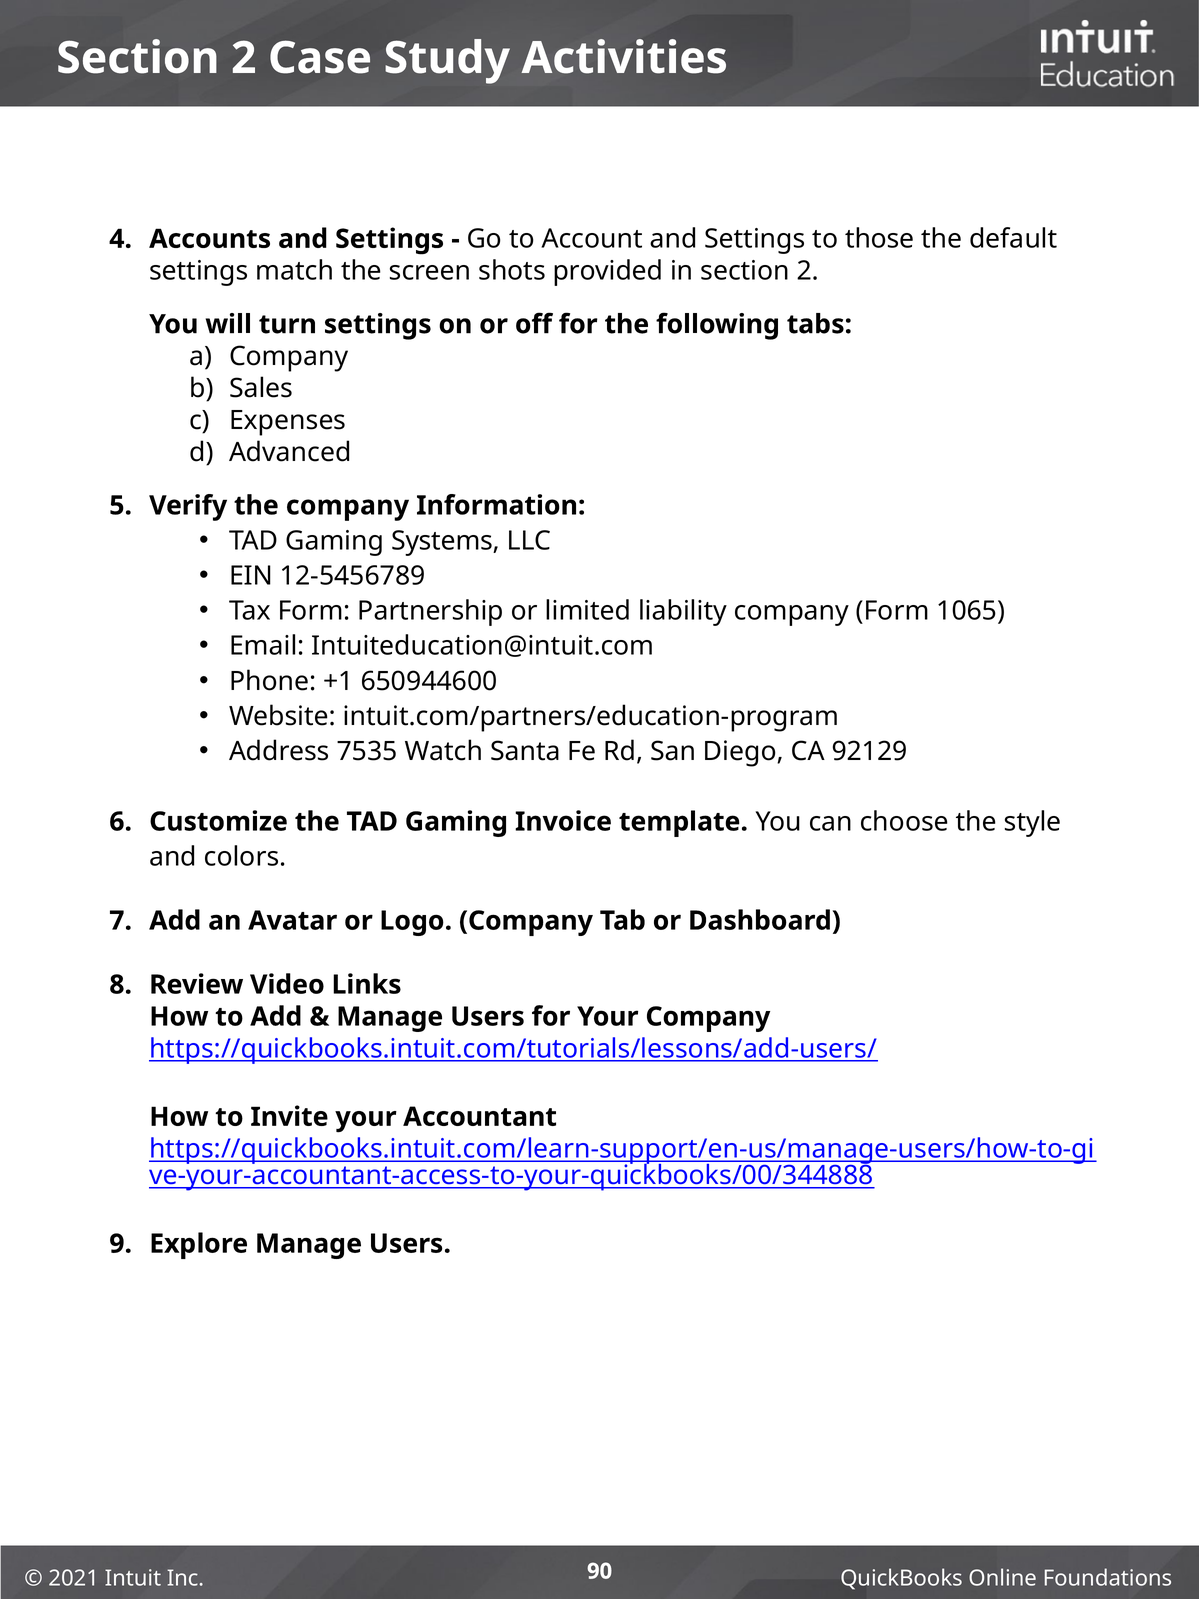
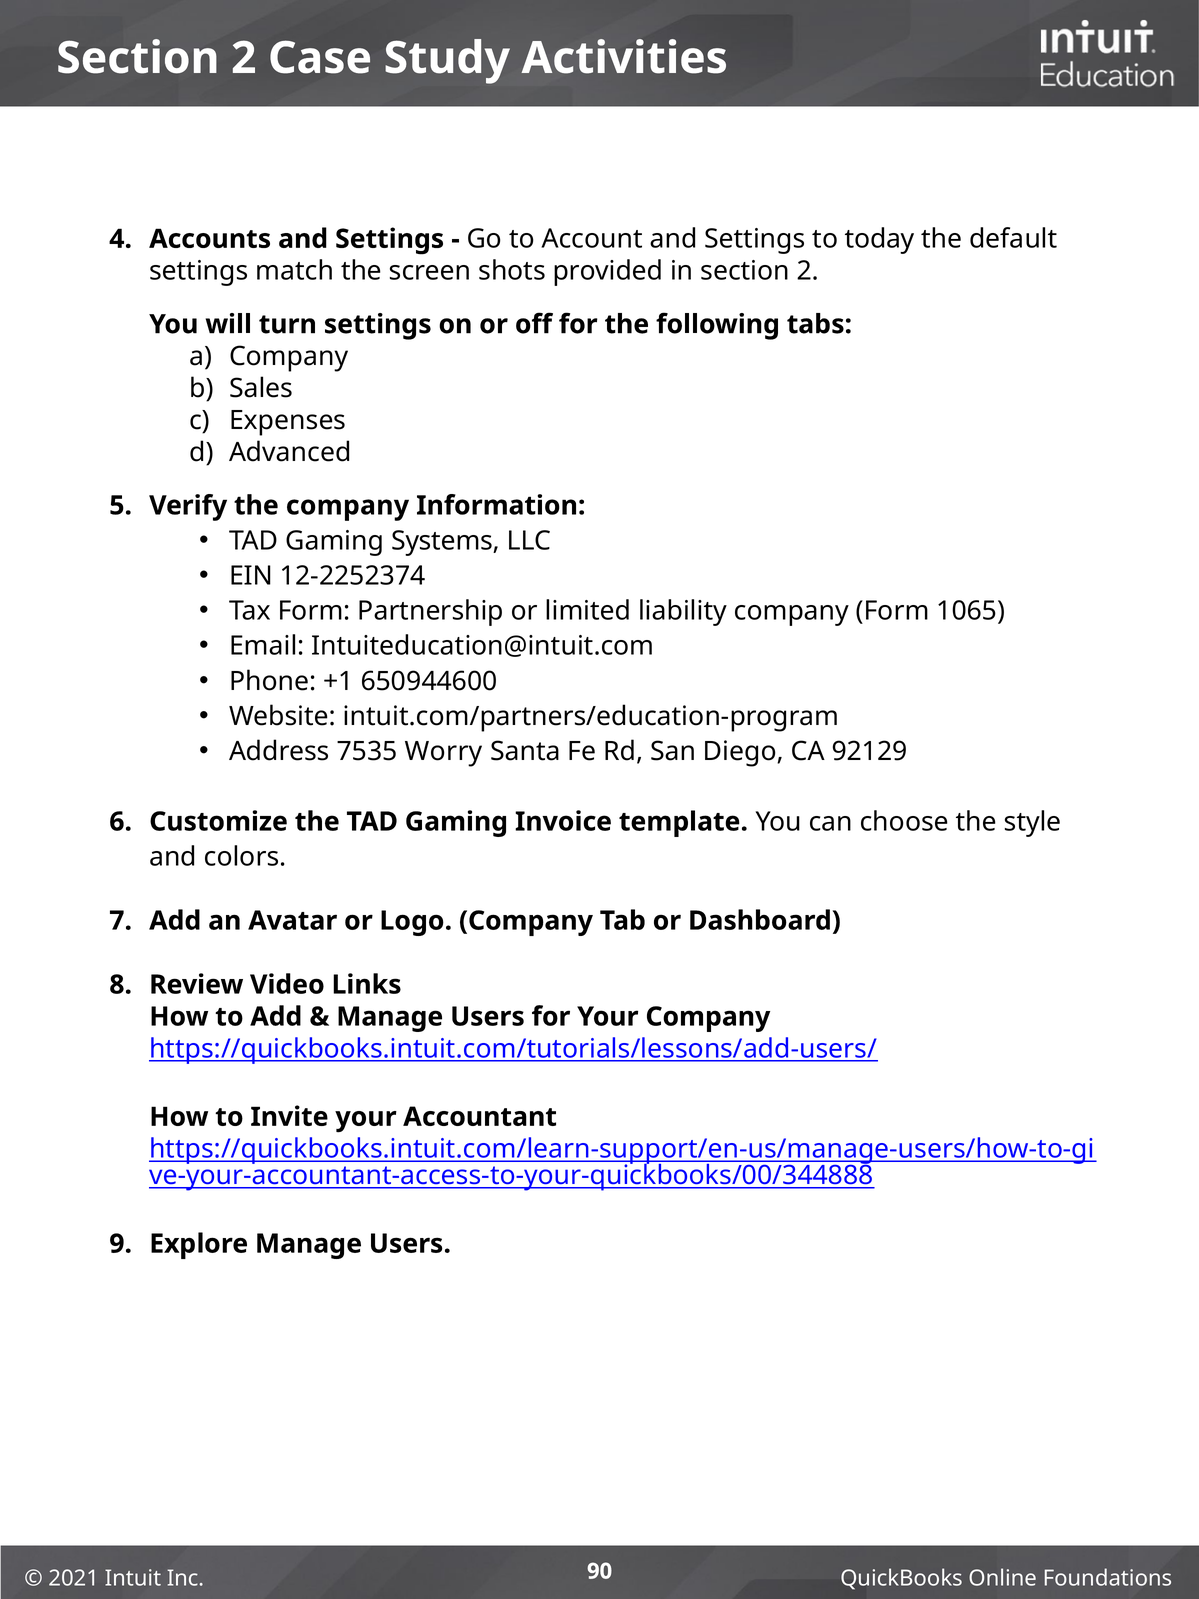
those: those -> today (880, 239)
12-5456789: 12-5456789 -> 12-2252374 (353, 576)
Watch: Watch -> Worry (444, 751)
